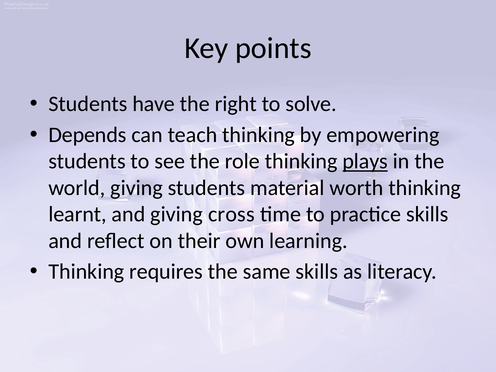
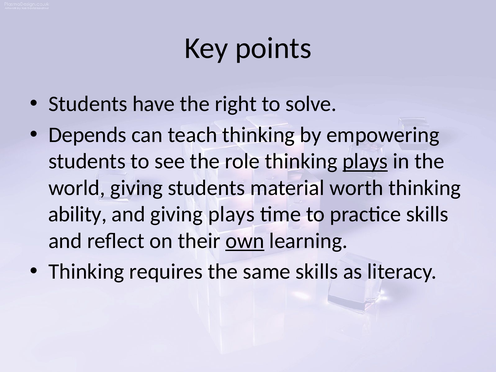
learnt: learnt -> ability (78, 214)
giving cross: cross -> plays (231, 214)
own underline: none -> present (245, 241)
